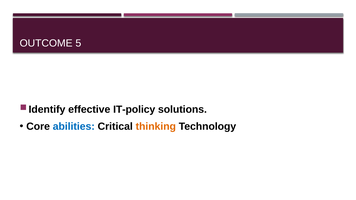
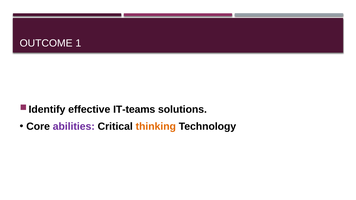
5: 5 -> 1 (78, 43)
IT-policy: IT-policy -> IT-teams (134, 110)
abilities colour: blue -> purple (74, 127)
